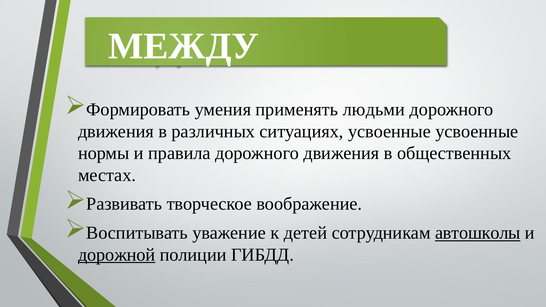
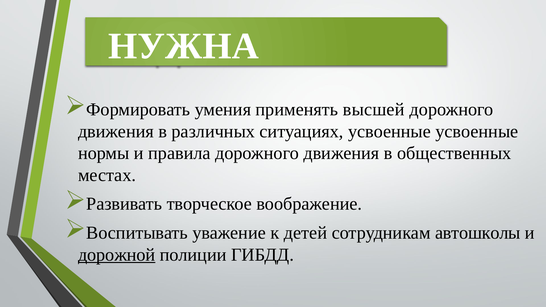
МЕЖДУ: МЕЖДУ -> НУЖНА (184, 46)
людьми: людьми -> высшей (374, 110)
автошколы underline: present -> none (478, 233)
